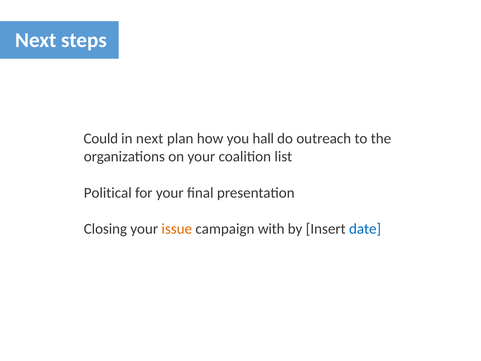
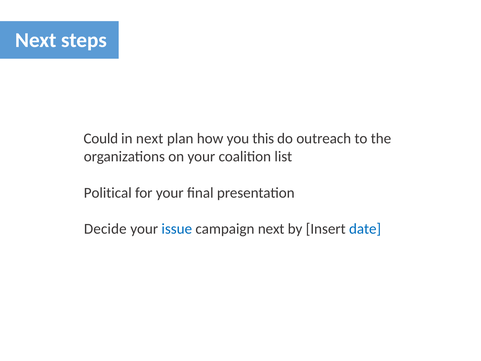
hall: hall -> this (263, 139)
Closing: Closing -> Decide (105, 229)
issue colour: orange -> blue (177, 229)
campaign with: with -> next (271, 229)
